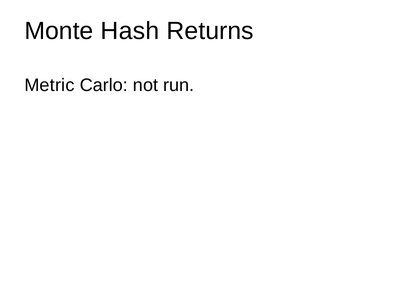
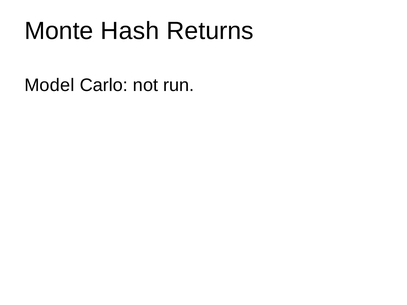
Metric: Metric -> Model (49, 85)
